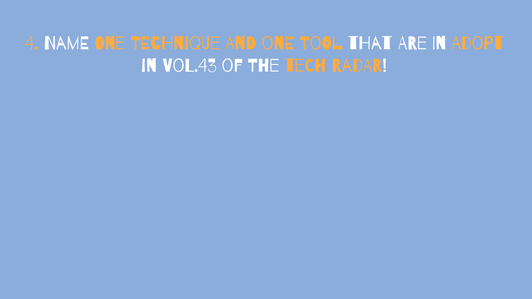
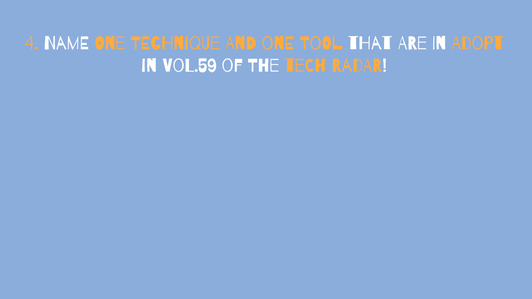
vol.43: vol.43 -> vol.59 (190, 66)
